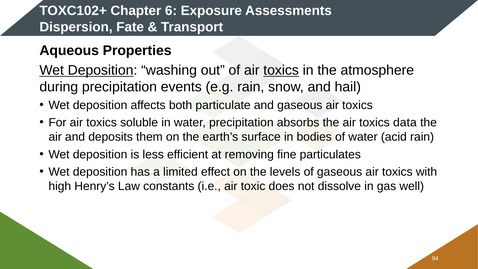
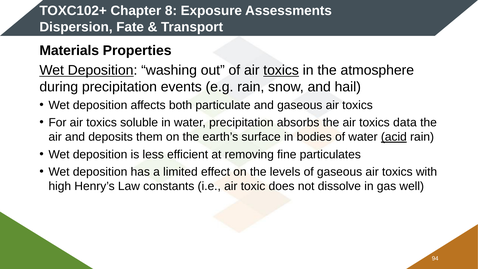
6: 6 -> 8 (171, 11)
Aqueous: Aqueous -> Materials (69, 51)
acid underline: none -> present (394, 137)
